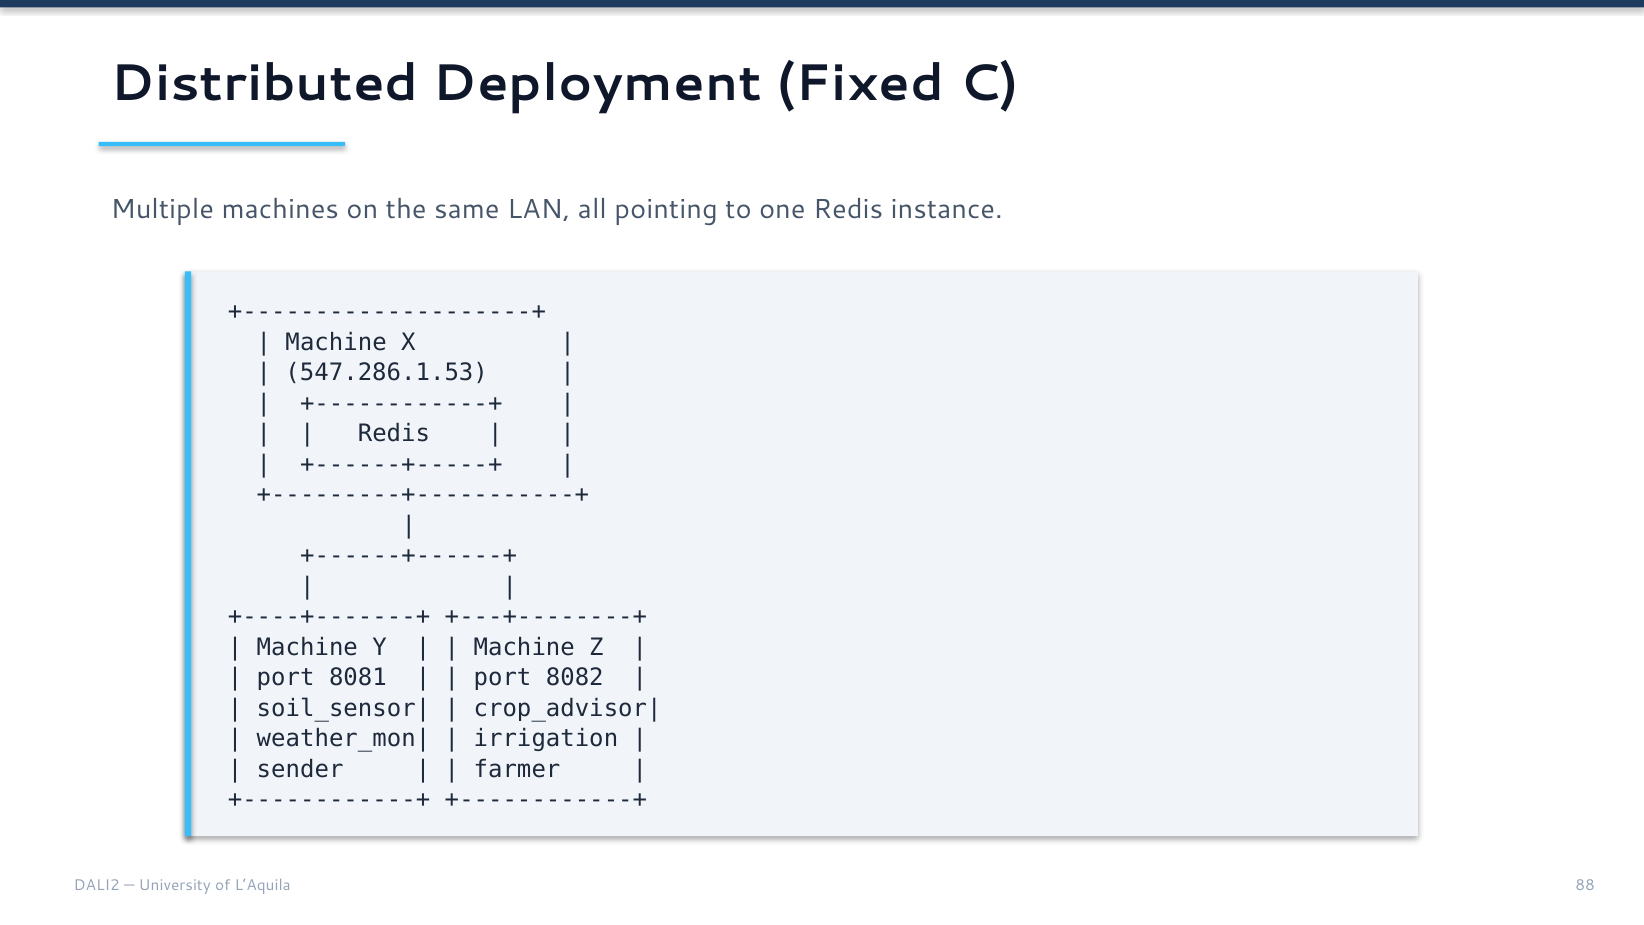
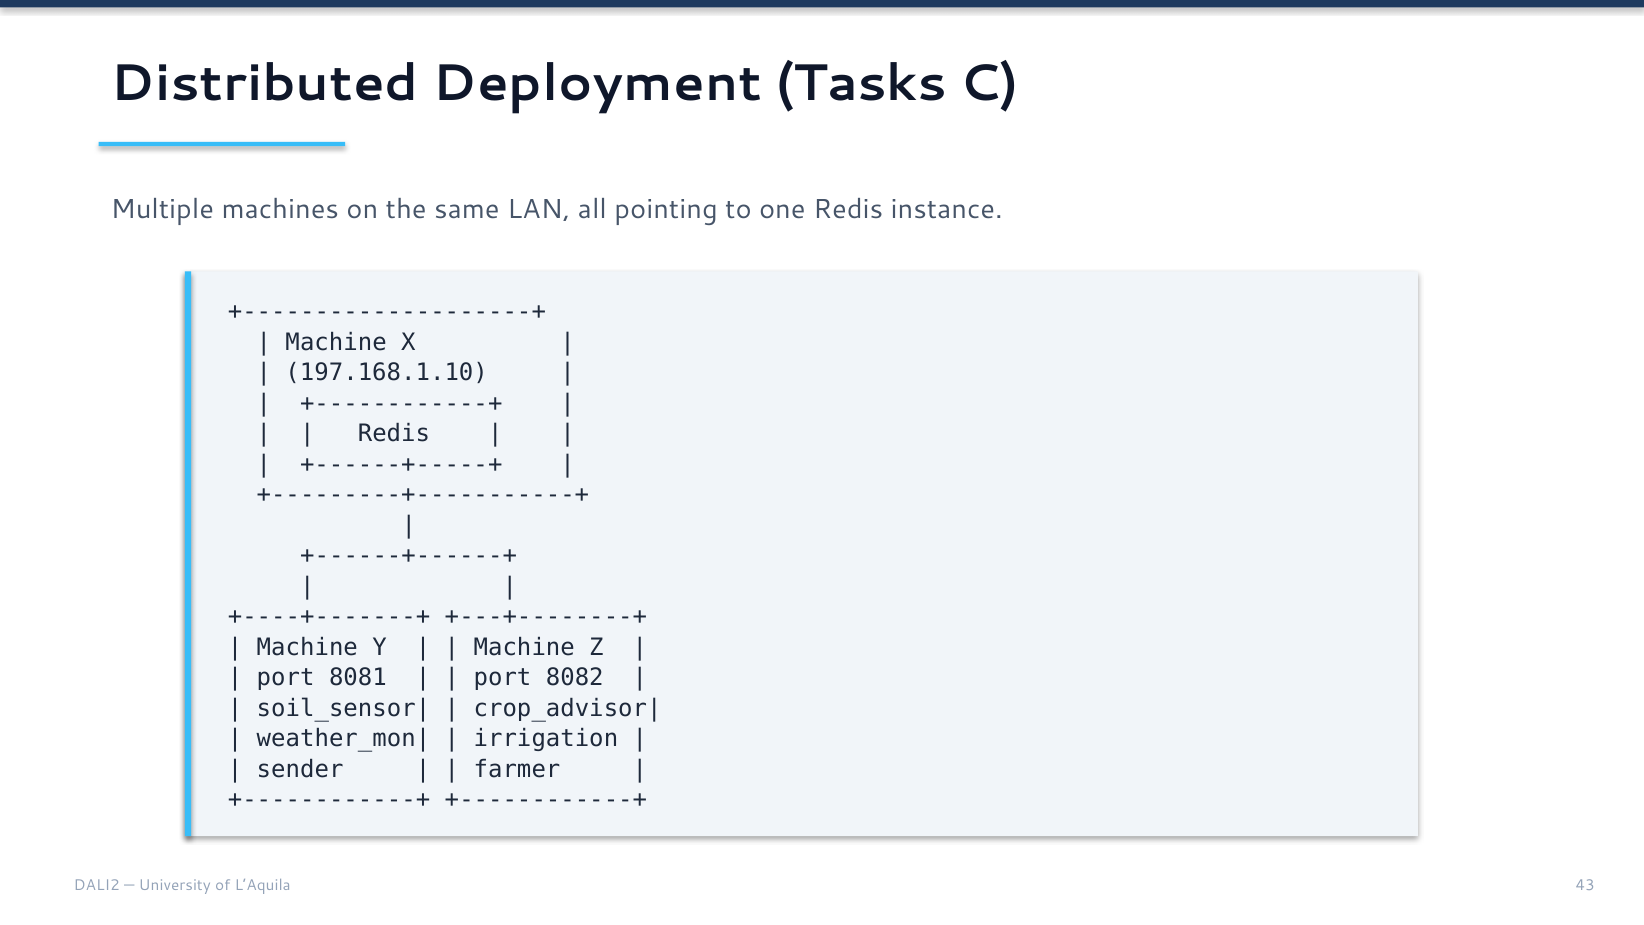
Fixed: Fixed -> Tasks (861, 84)
547.286.1.53: 547.286.1.53 -> 197.168.1.10 (387, 373)
88: 88 -> 43 (1585, 886)
